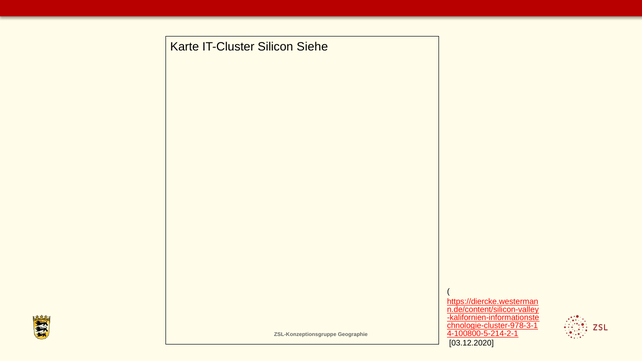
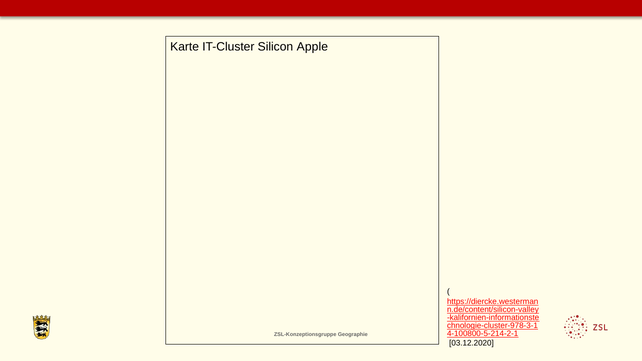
Siehe: Siehe -> Apple (312, 47)
